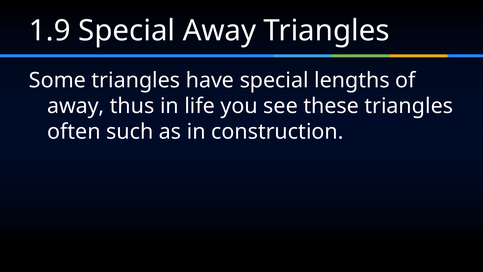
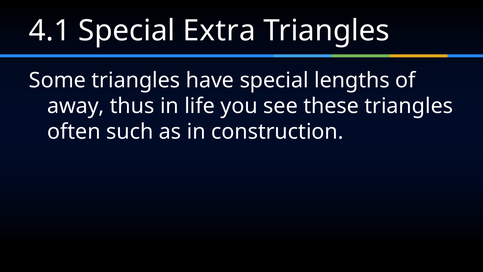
1.9: 1.9 -> 4.1 (50, 31)
Special Away: Away -> Extra (219, 31)
